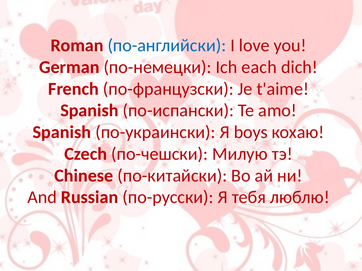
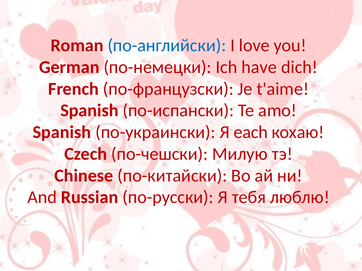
each: each -> have (259, 67)
boys: boys -> each (251, 132)
